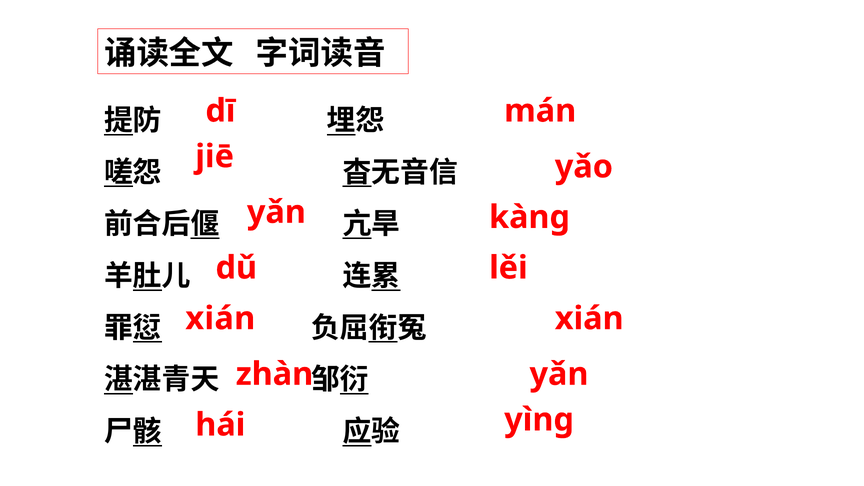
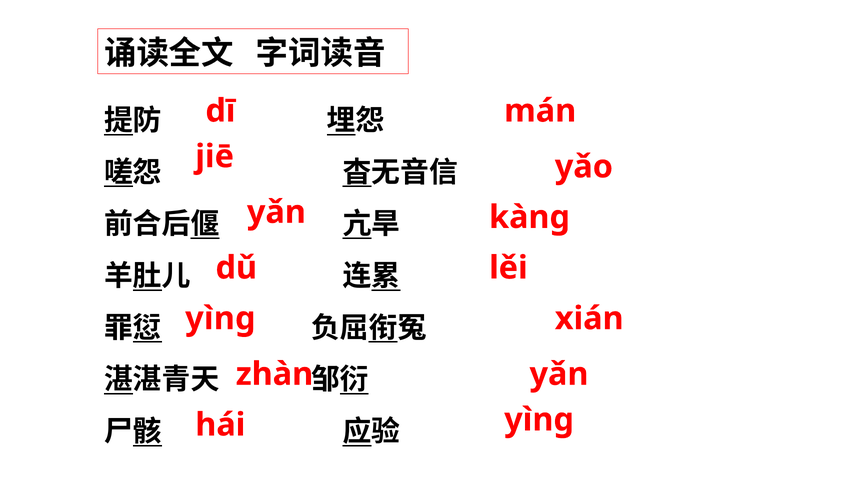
xián: xián -> yìng (220, 318)
